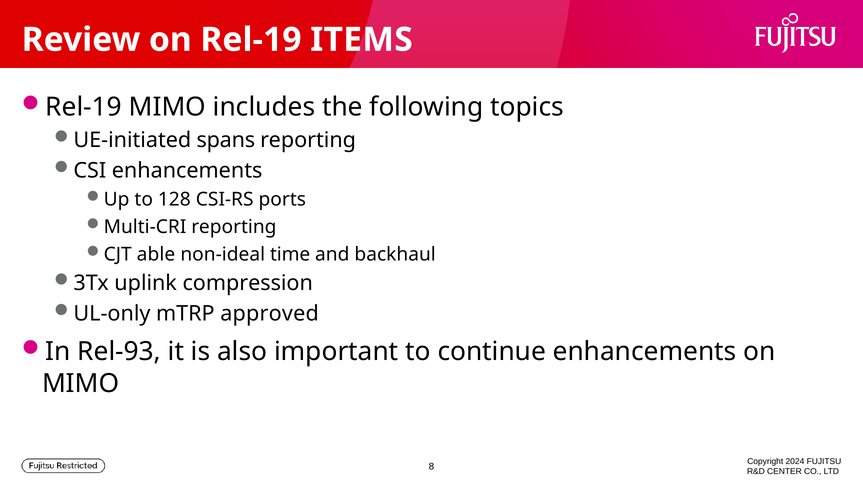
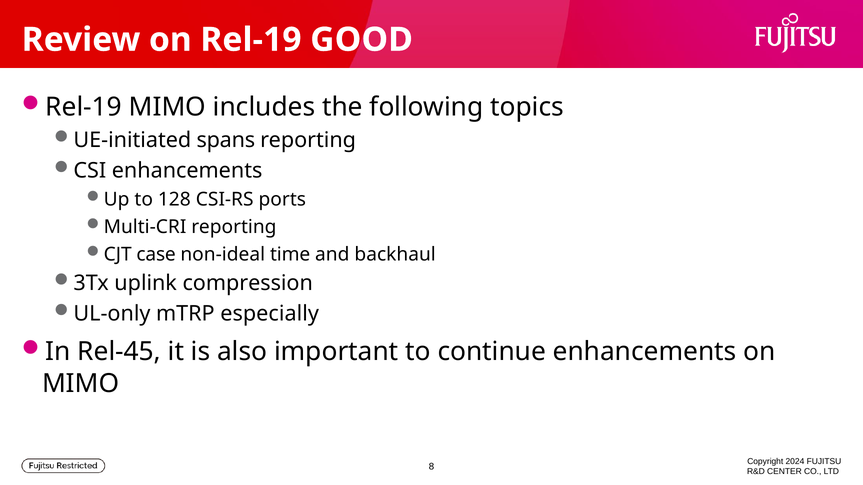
ITEMS: ITEMS -> GOOD (362, 40)
able: able -> case (156, 254)
approved: approved -> especially (270, 314)
Rel-93: Rel-93 -> Rel-45 (119, 352)
